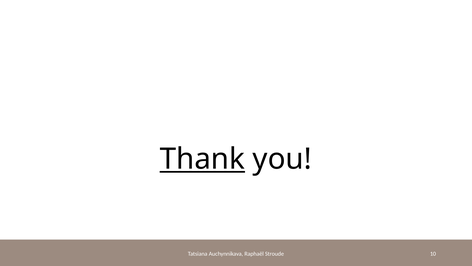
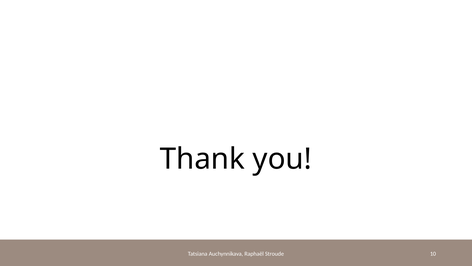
Thank underline: present -> none (202, 159)
